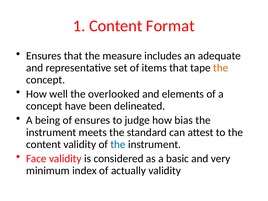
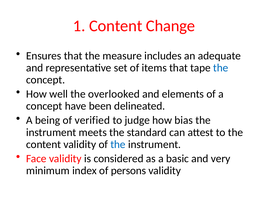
Format: Format -> Change (171, 26)
the colour: orange -> blue (221, 68)
of ensures: ensures -> verified (92, 120)
actually: actually -> persons (129, 171)
